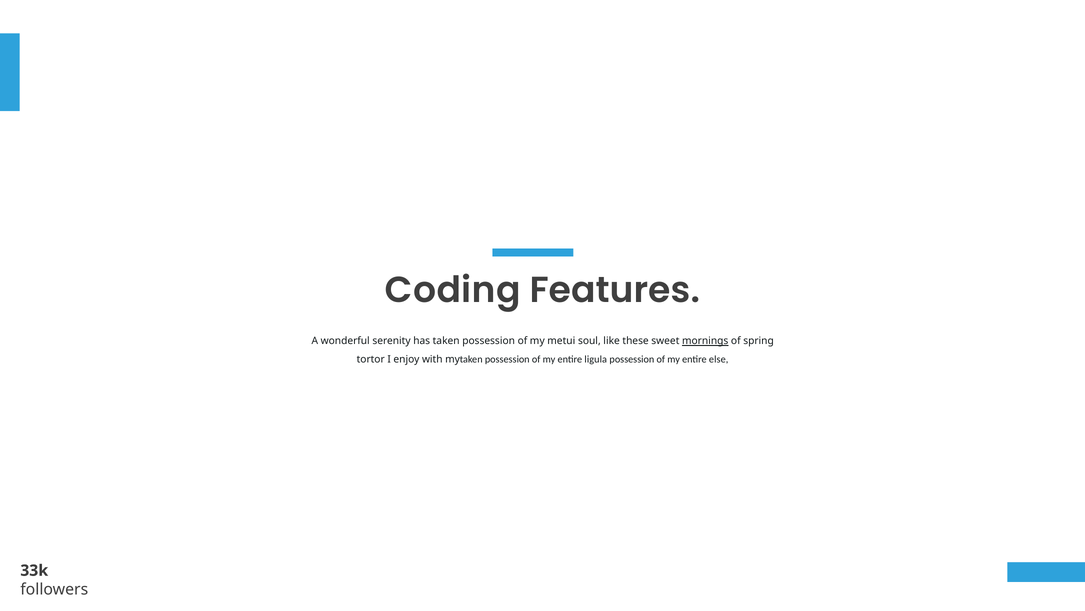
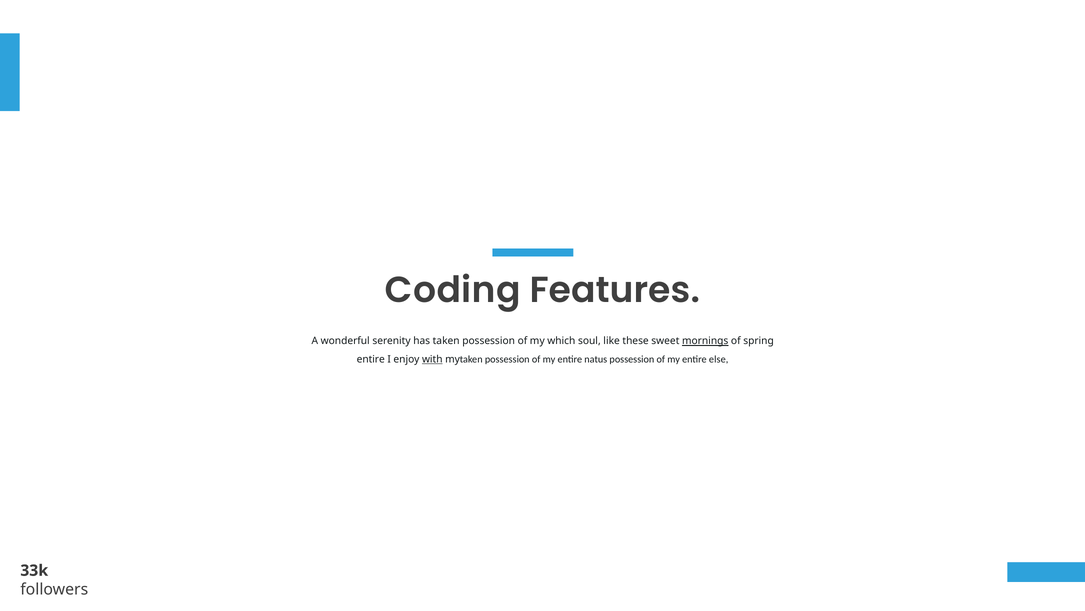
metui: metui -> which (561, 341)
tortor: tortor -> entire (371, 359)
with underline: none -> present (432, 359)
ligula: ligula -> natus (596, 359)
